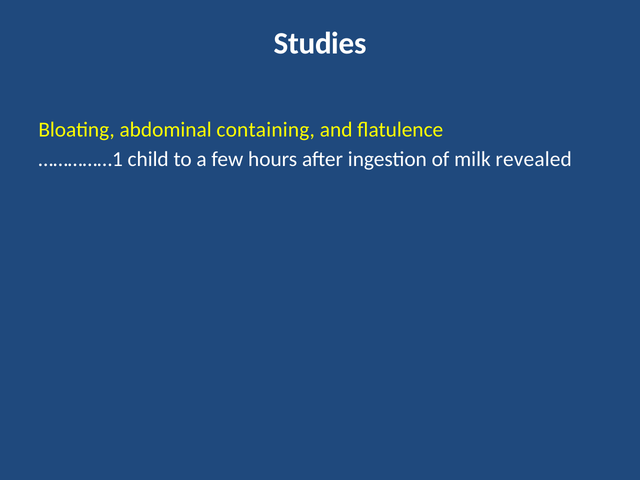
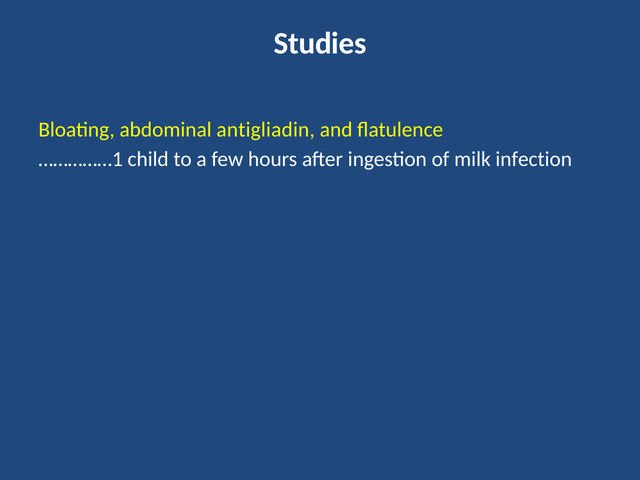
containing: containing -> antigliadin (266, 129)
revealed: revealed -> infection (534, 159)
